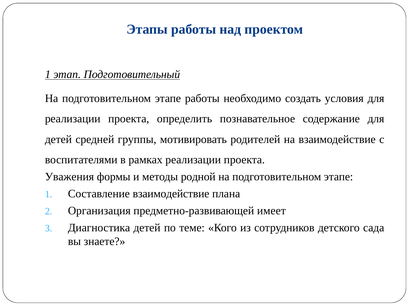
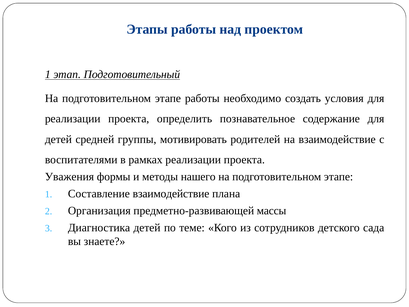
родной: родной -> нашего (198, 177)
имеет: имеет -> массы (272, 211)
